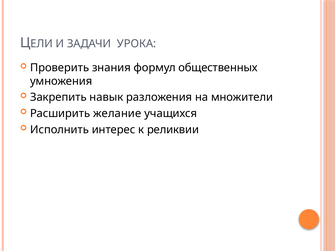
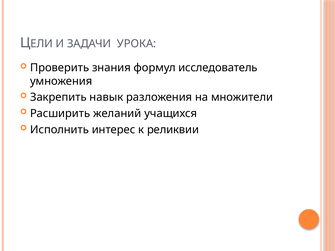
общественных: общественных -> исследователь (218, 68)
желание: желание -> желаний (117, 114)
